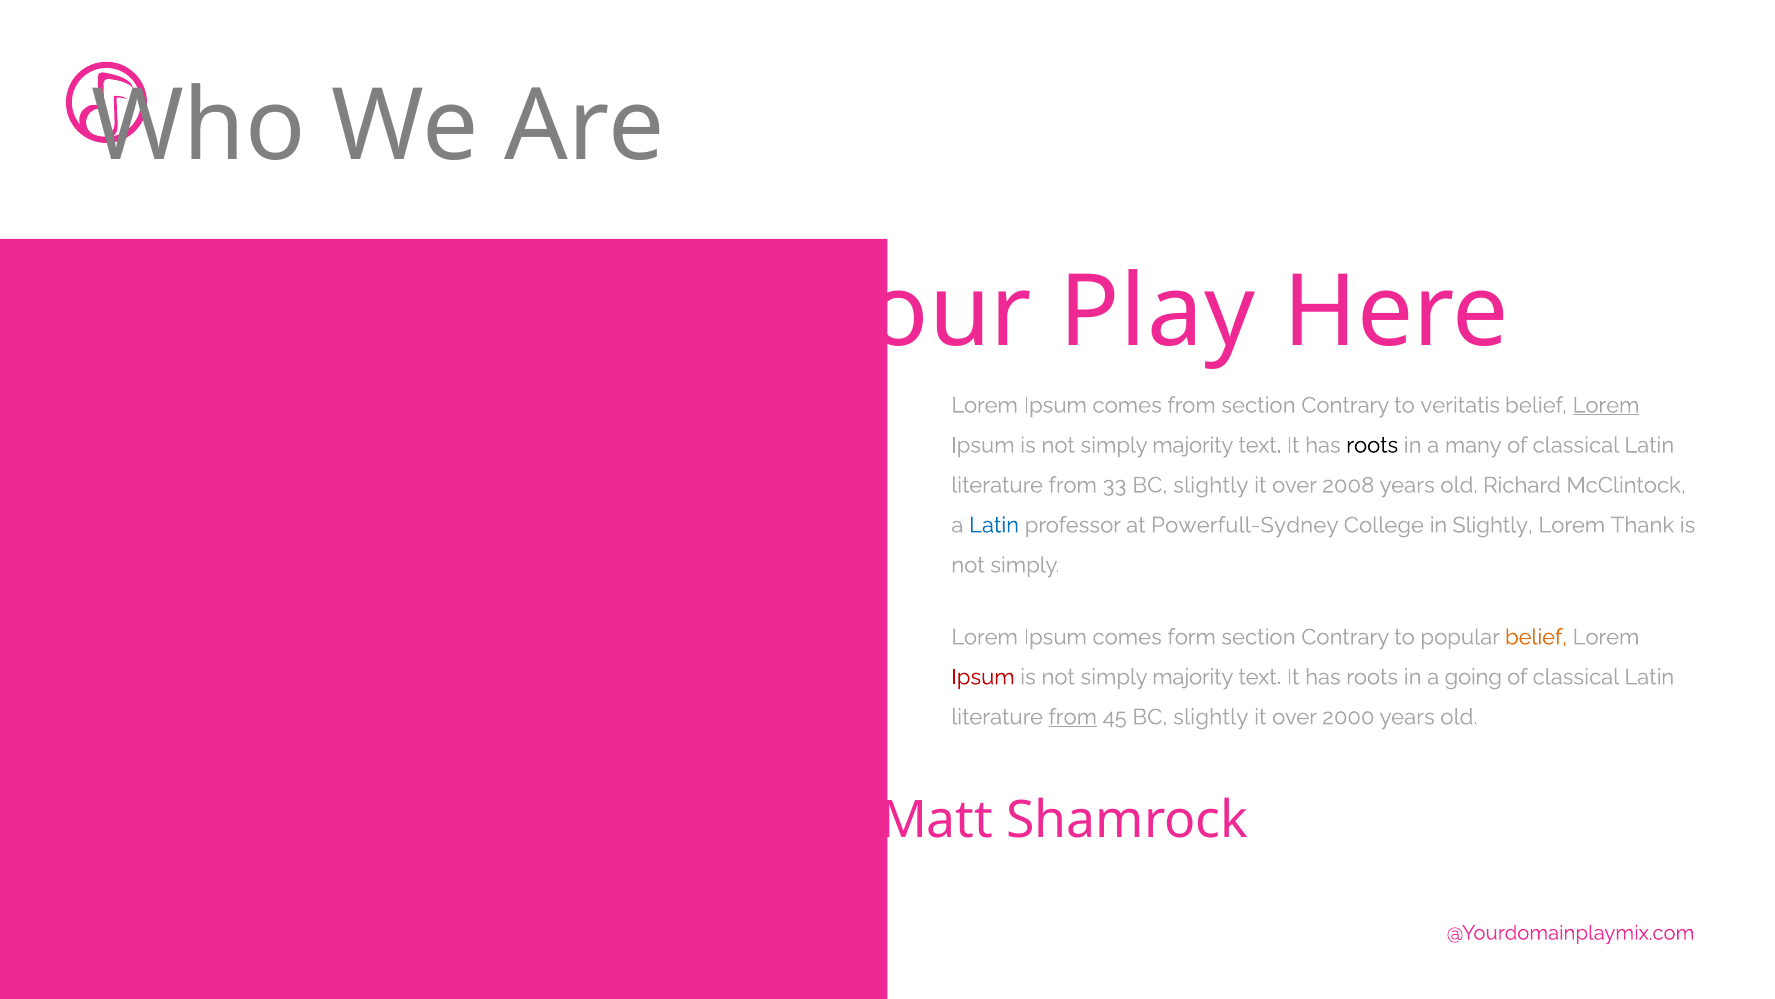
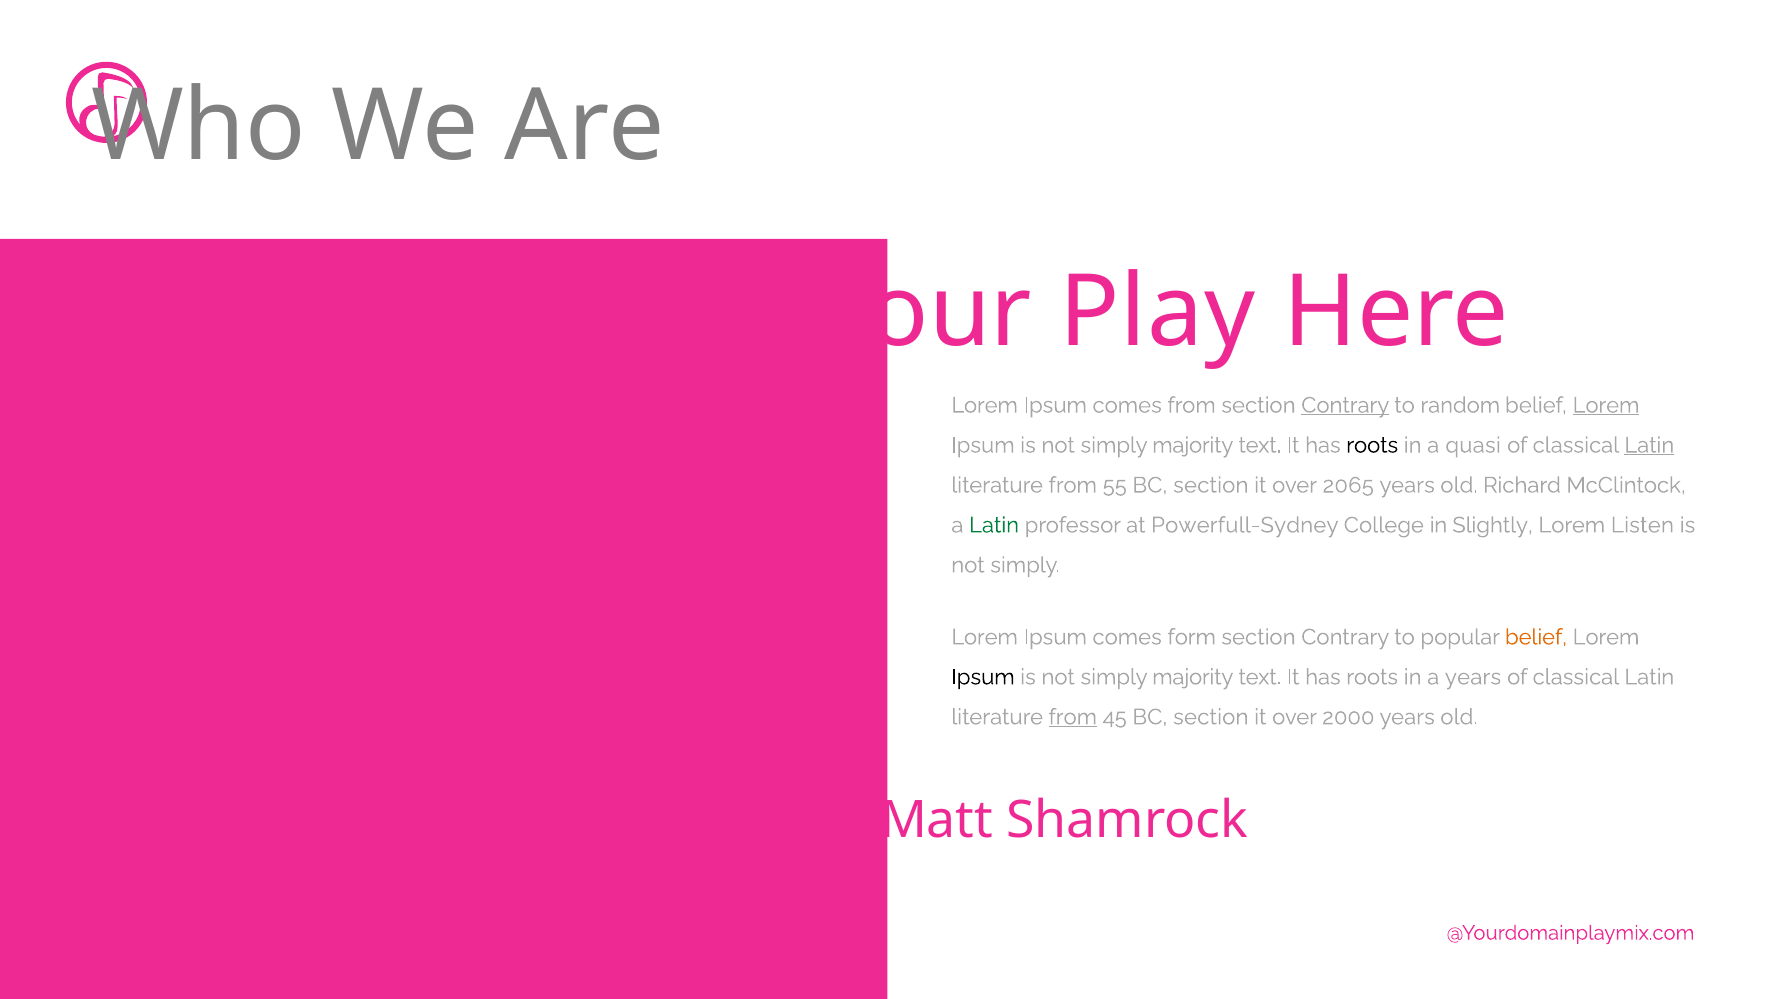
Contrary underline: none -> present (1345, 405)
veritatis: veritatis -> random (1460, 405)
many: many -> quasi (1473, 445)
Latin underline: none -> present (1649, 445)
33: 33 -> 55 (1115, 485)
slightly: slightly -> section (1211, 485)
2008: 2008 -> 2065 (1348, 485)
Latin colour: blue -> green (994, 525)
Thank: Thank -> Listen (1642, 525)
Ipsum colour: red -> black (983, 677)
a going: going -> years (1473, 677)
45 BC slightly: slightly -> section (1211, 717)
